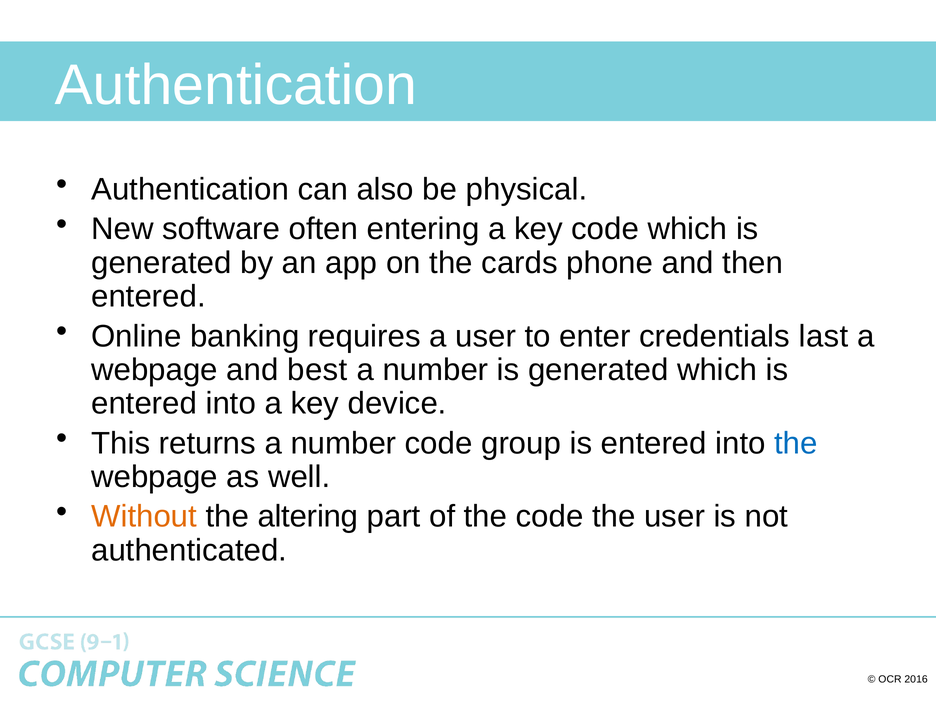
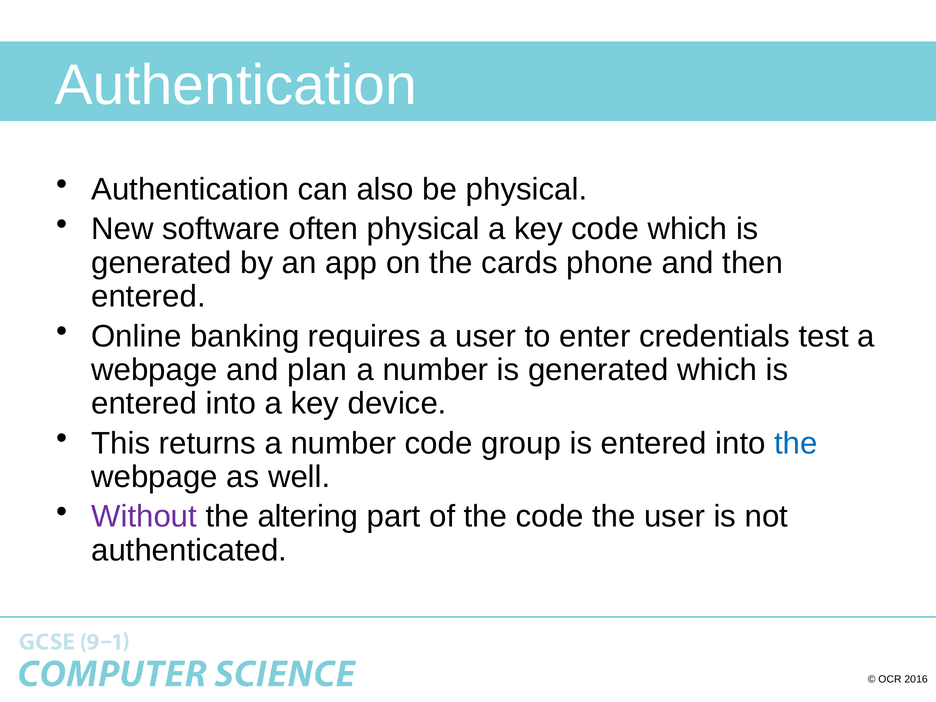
often entering: entering -> physical (423, 229)
last: last -> test (824, 336)
best: best -> plan (317, 370)
Without colour: orange -> purple (144, 517)
